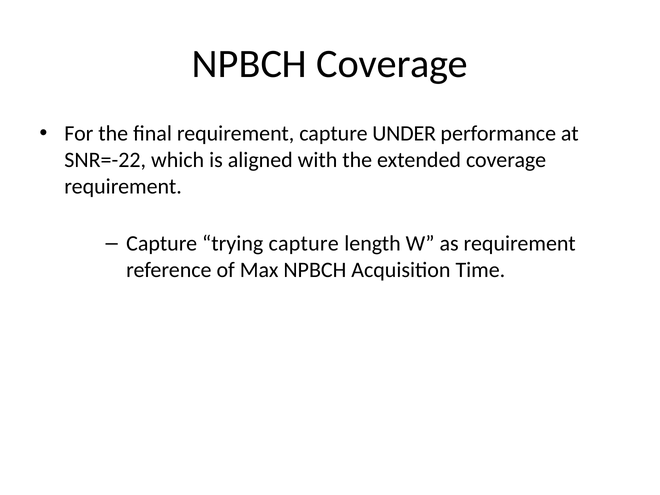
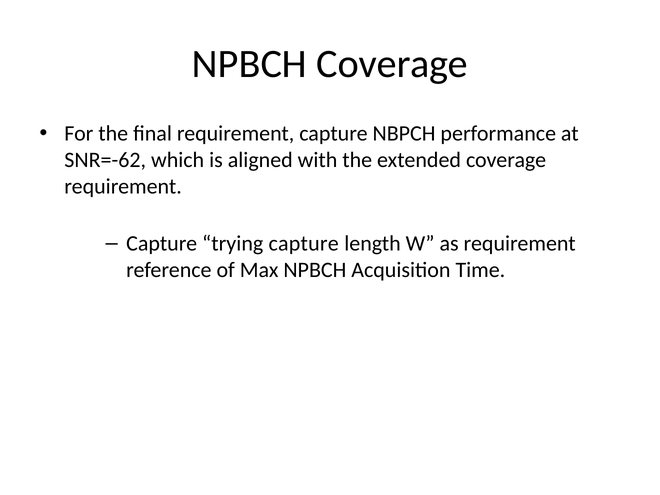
UNDER: UNDER -> NBPCH (404, 134)
SNR=-22: SNR=-22 -> SNR=-62 (105, 160)
